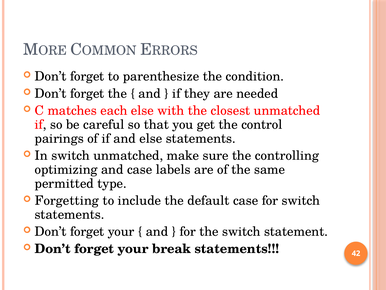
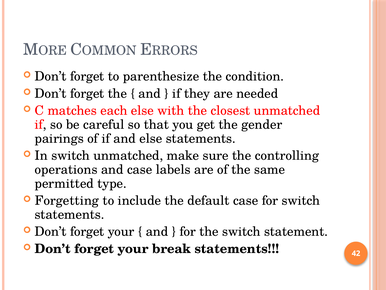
control: control -> gender (262, 124)
optimizing: optimizing -> operations (66, 169)
